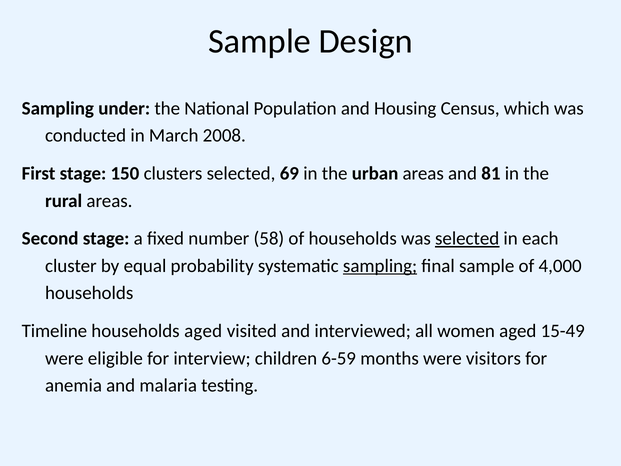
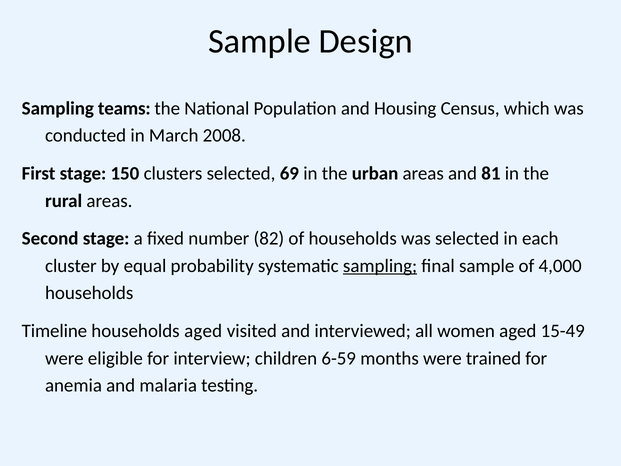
under: under -> teams (124, 108)
58: 58 -> 82 (269, 238)
selected underline: present -> none (467, 238)
visitors: visitors -> trained (494, 358)
